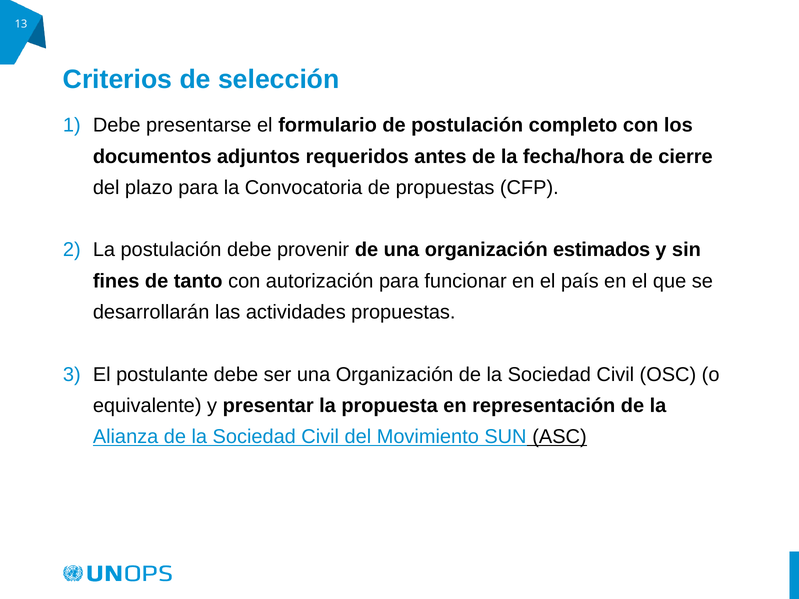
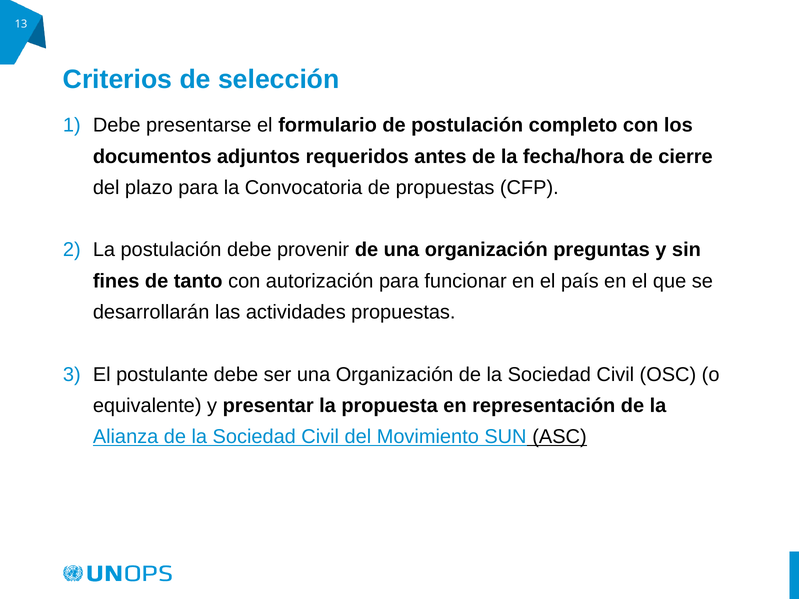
estimados: estimados -> preguntas (602, 250)
